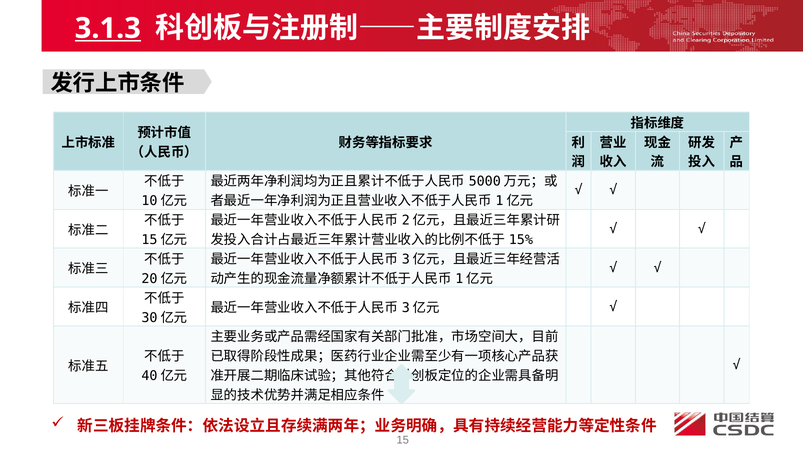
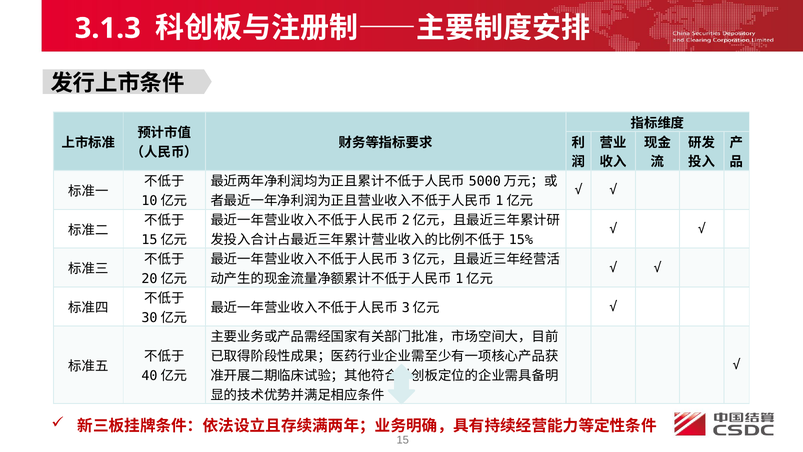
3.1.3 underline: present -> none (108, 28)
